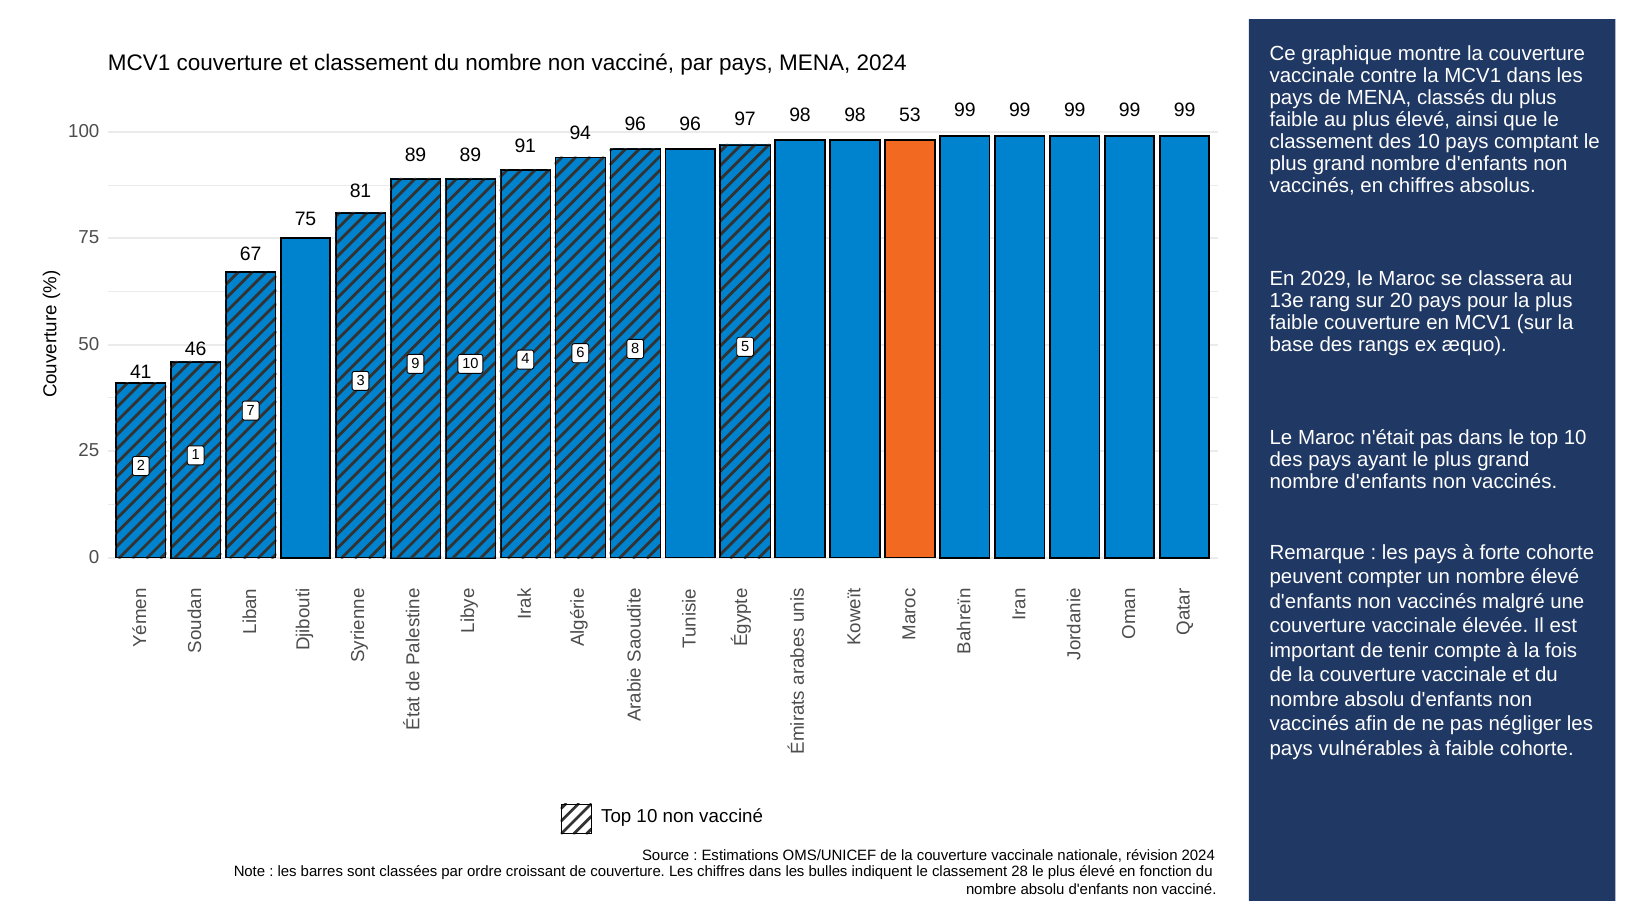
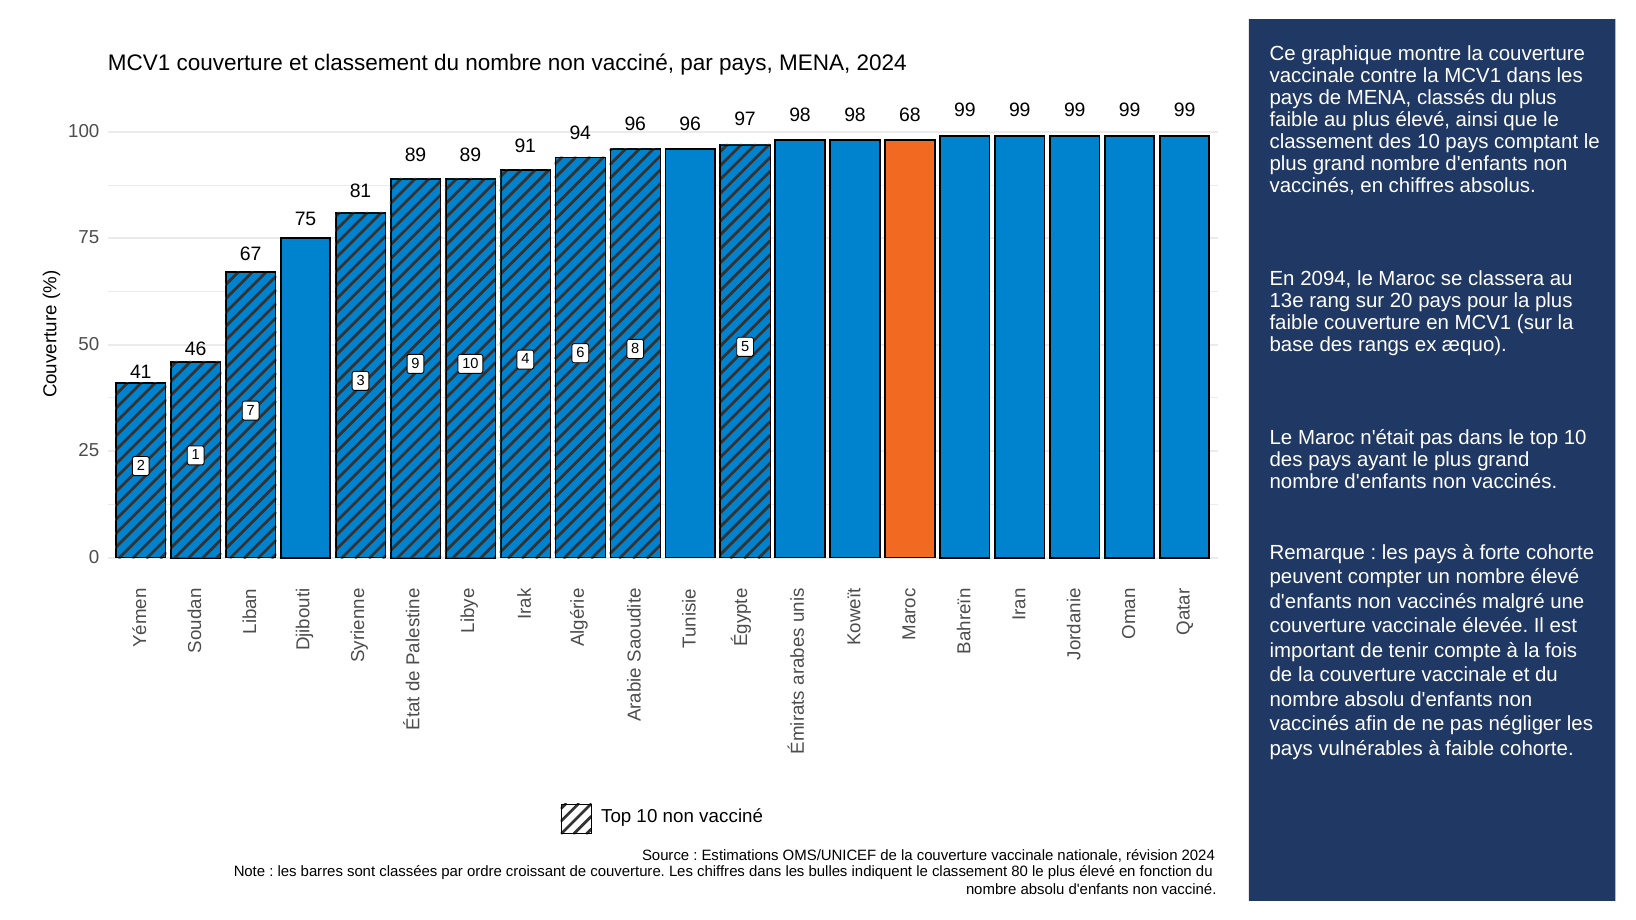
53: 53 -> 68 (910, 115)
2029: 2029 -> 2094 (1326, 279)
28: 28 -> 80 (1020, 872)
